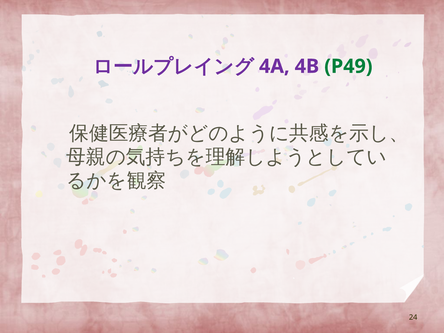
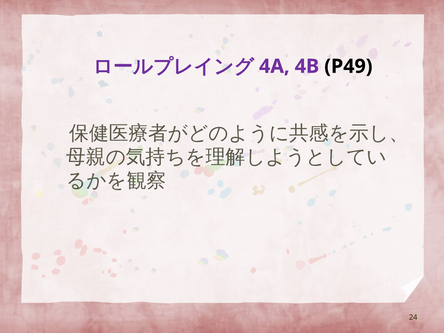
P49 colour: green -> black (348, 66)
